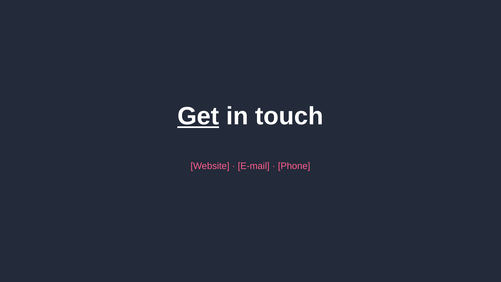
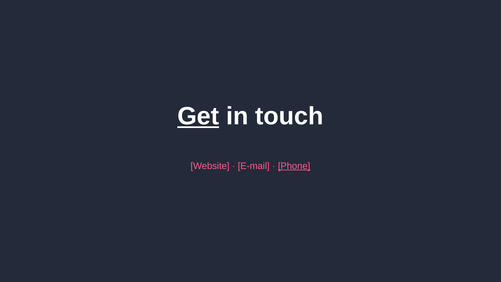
Phone underline: none -> present (294, 166)
